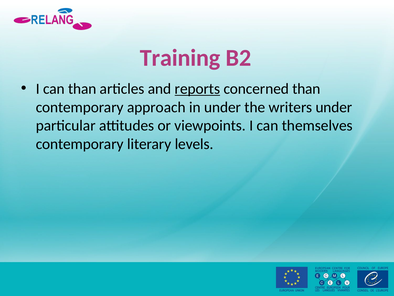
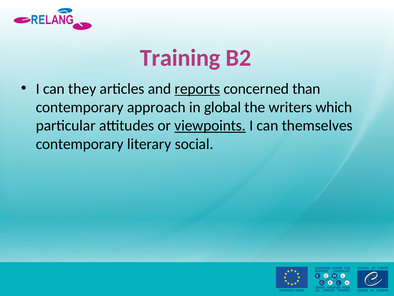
can than: than -> they (82, 89)
in under: under -> global (223, 107)
writers under: under -> which (334, 107)
viewpoints underline: none -> present (210, 125)
levels: levels -> social (194, 144)
